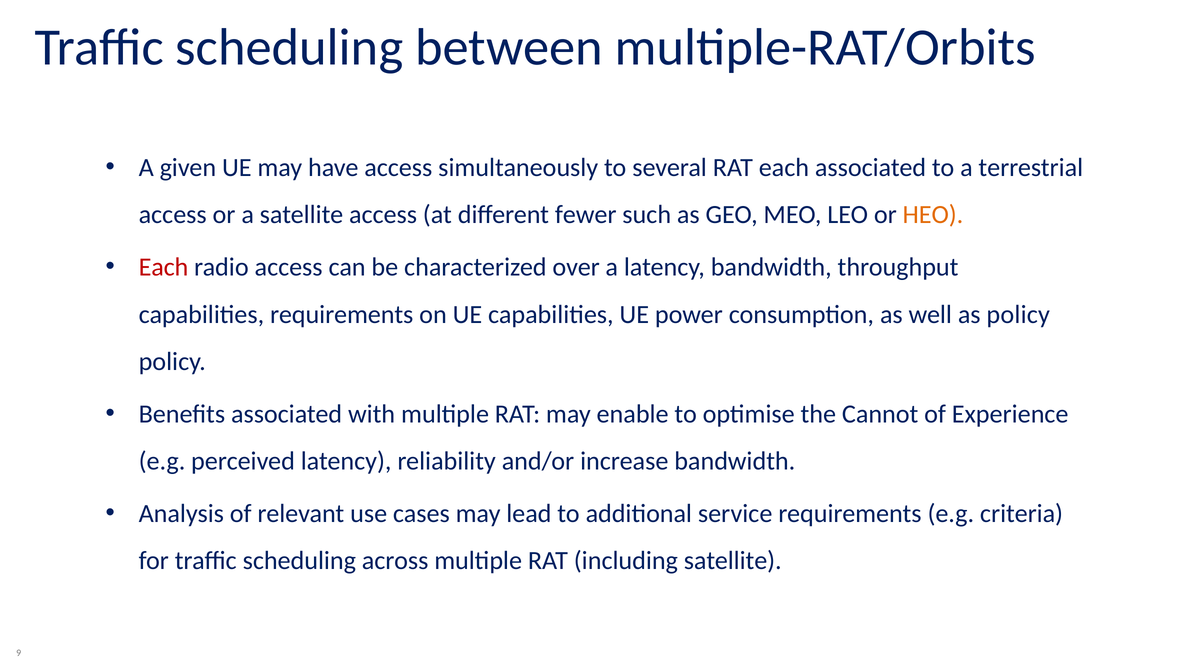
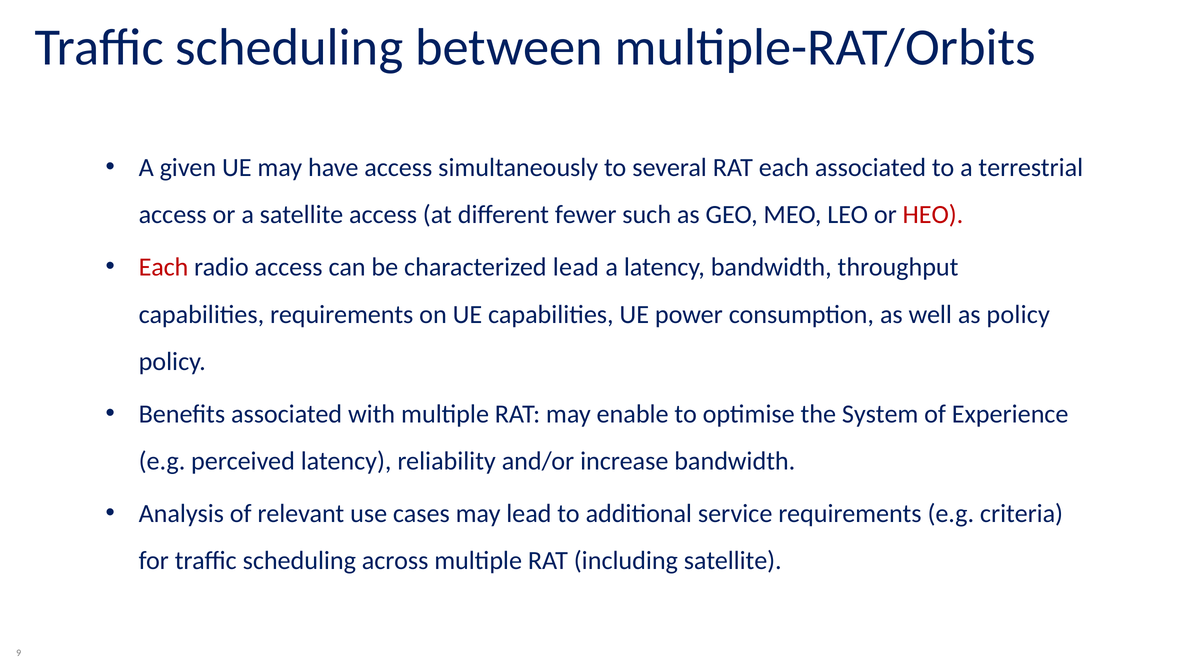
HEO colour: orange -> red (933, 215)
characterized over: over -> lead (576, 267)
Cannot: Cannot -> System (880, 414)
